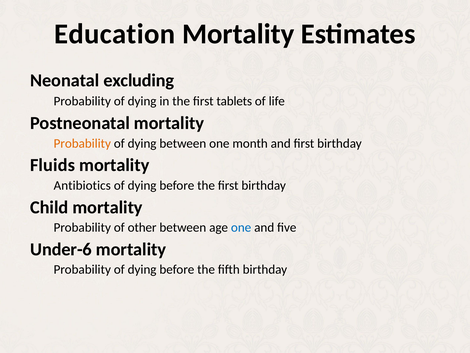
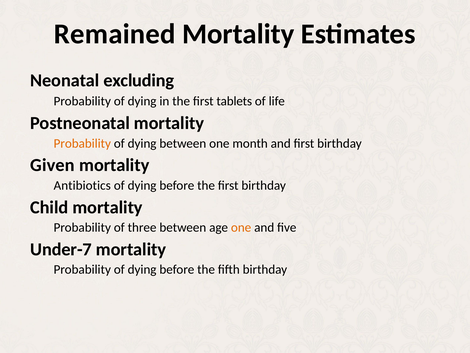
Education: Education -> Remained (115, 34)
Fluids: Fluids -> Given (53, 165)
other: other -> three (142, 227)
one colour: blue -> orange (241, 227)
Under-6: Under-6 -> Under-7 (61, 249)
